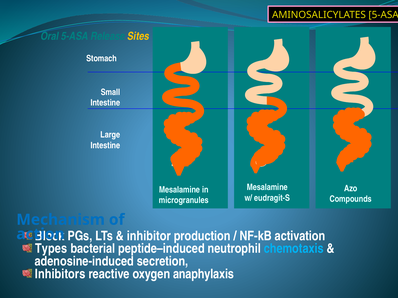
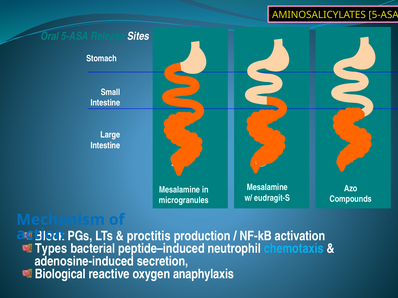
Sites colour: yellow -> white (138, 36)
inhibitor: inhibitor -> proctitis (149, 236)
Inhibitors: Inhibitors -> Biological (60, 274)
